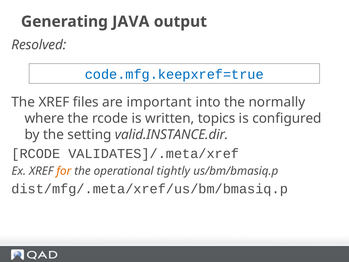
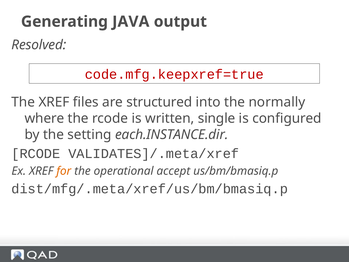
code.mfg.keepxref=true colour: blue -> red (174, 74)
important: important -> structured (159, 102)
topics: topics -> single (217, 118)
valid.INSTANCE.dir: valid.INSTANCE.dir -> each.INSTANCE.dir (172, 135)
tightly: tightly -> accept (173, 171)
